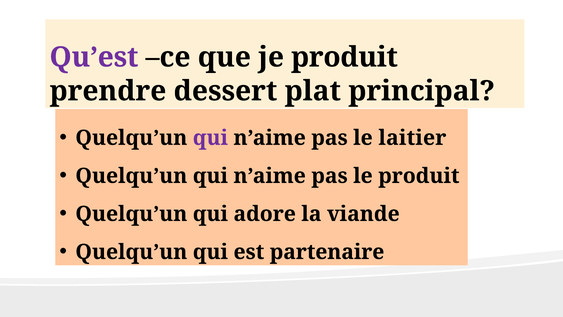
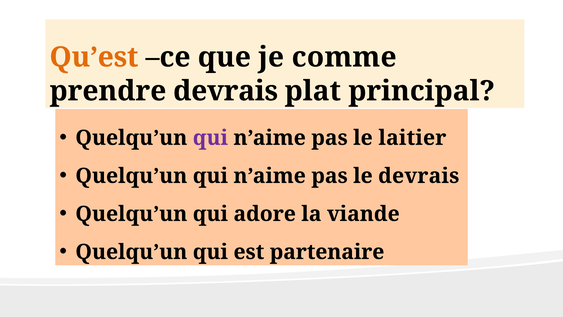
Qu’est colour: purple -> orange (94, 57)
je produit: produit -> comme (344, 57)
prendre dessert: dessert -> devrais (226, 91)
le produit: produit -> devrais (419, 176)
